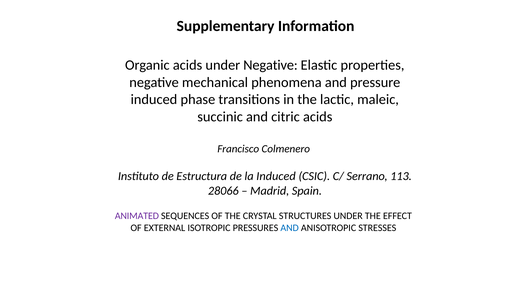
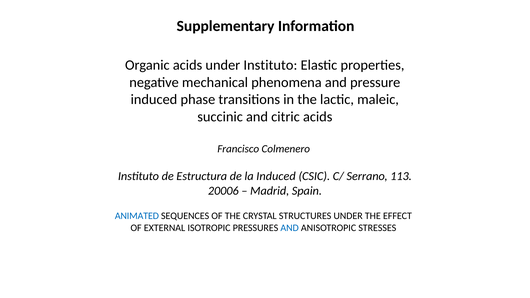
under Negative: Negative -> Instituto (270, 65)
28066: 28066 -> 20006 (223, 191)
ANIMATED colour: purple -> blue (137, 216)
